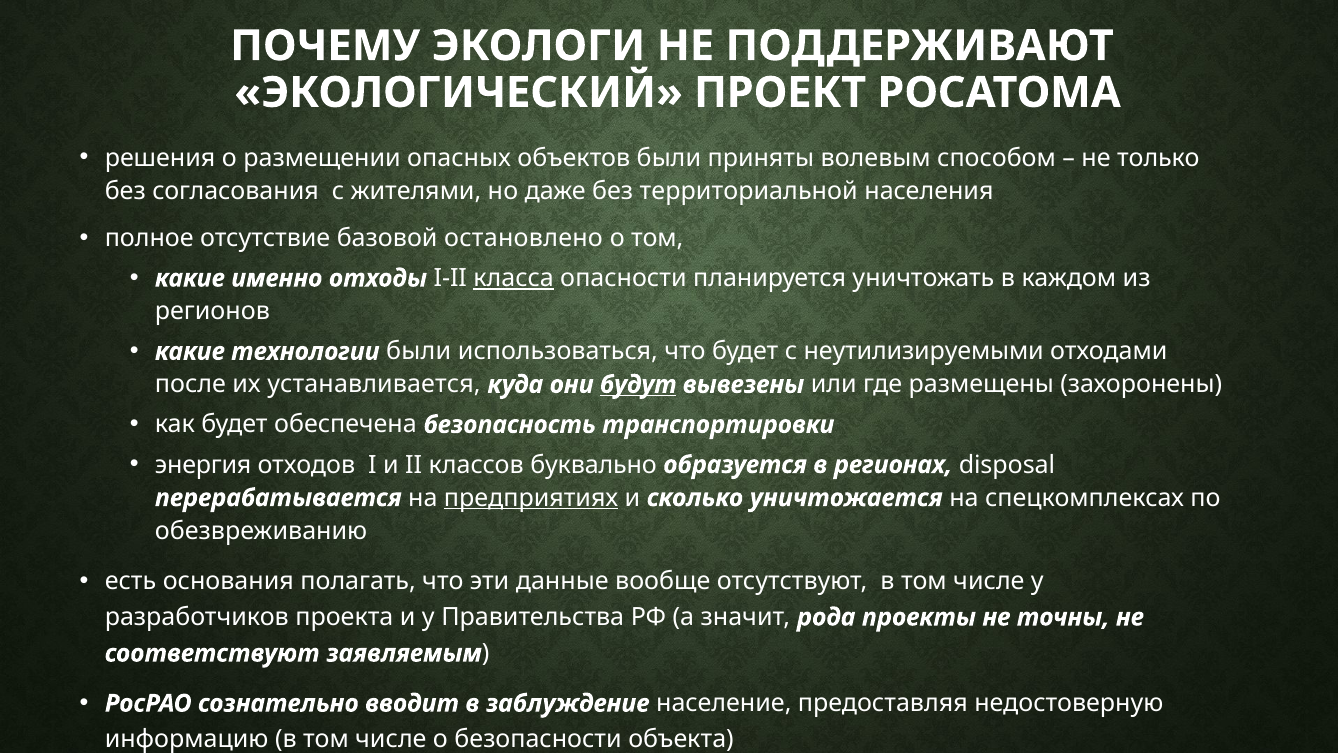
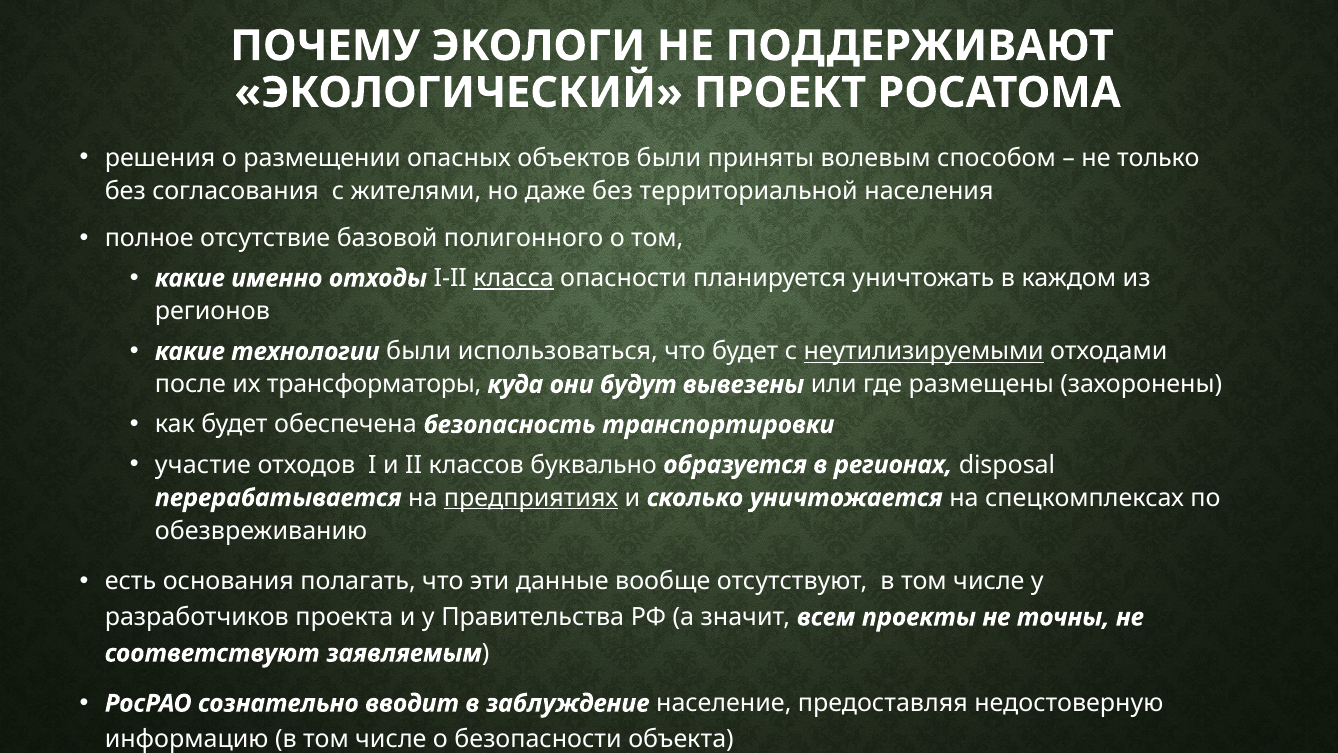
остановлено: остановлено -> полигонного (524, 238)
неутилизируемыми underline: none -> present (924, 351)
устанавливается: устанавливается -> трансформаторы (374, 384)
будут underline: present -> none (638, 384)
энергия: энергия -> участие (203, 465)
рода: рода -> всем (826, 617)
